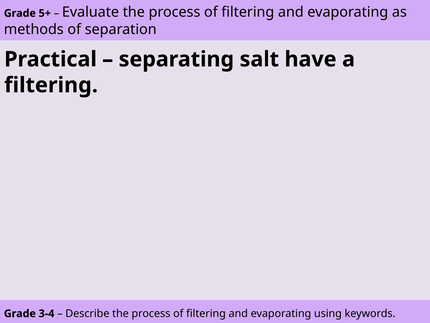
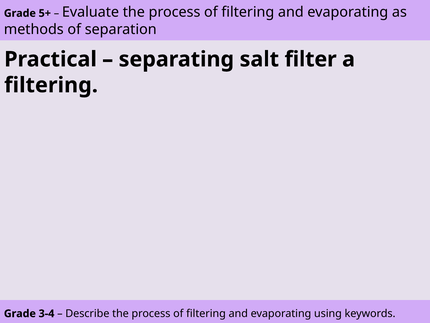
have: have -> filter (311, 59)
